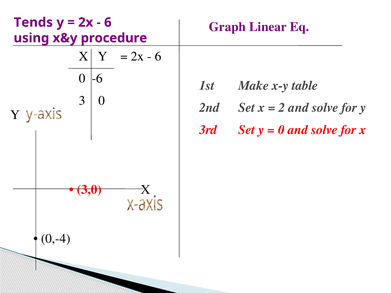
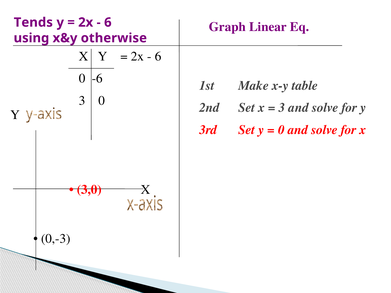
procedure: procedure -> otherwise (114, 38)
2: 2 -> 3 (282, 108)
0,-4: 0,-4 -> 0,-3 (56, 239)
